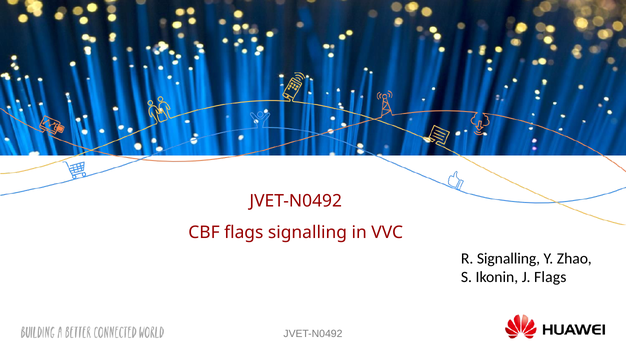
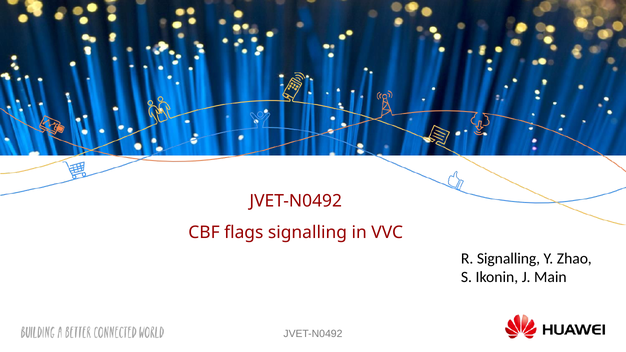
J Flags: Flags -> Main (550, 277)
